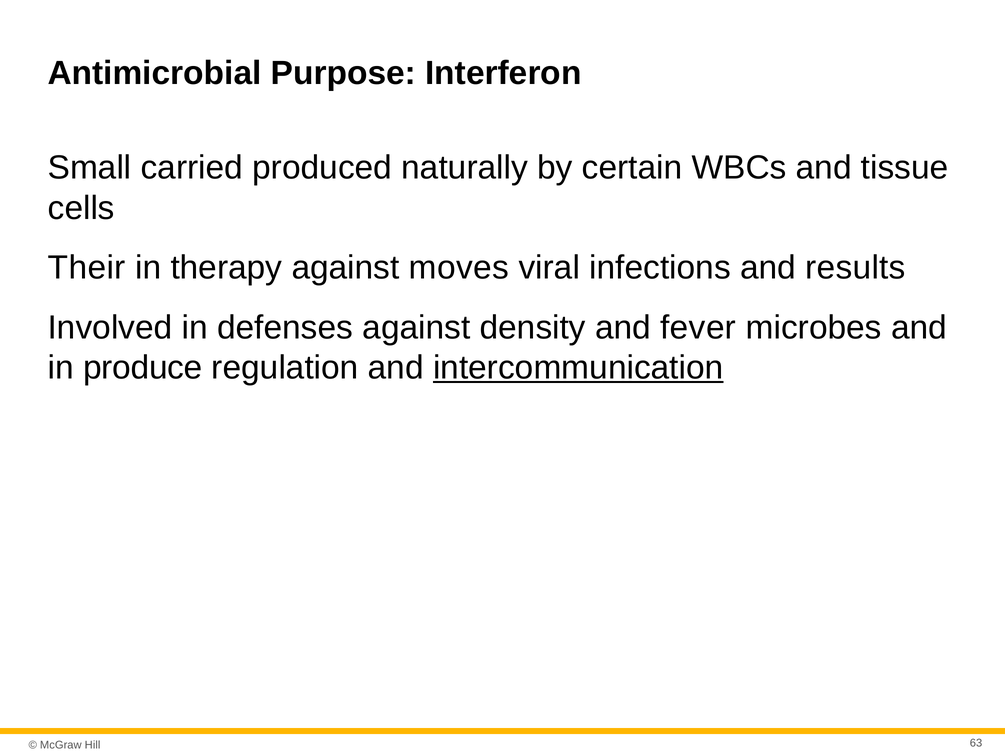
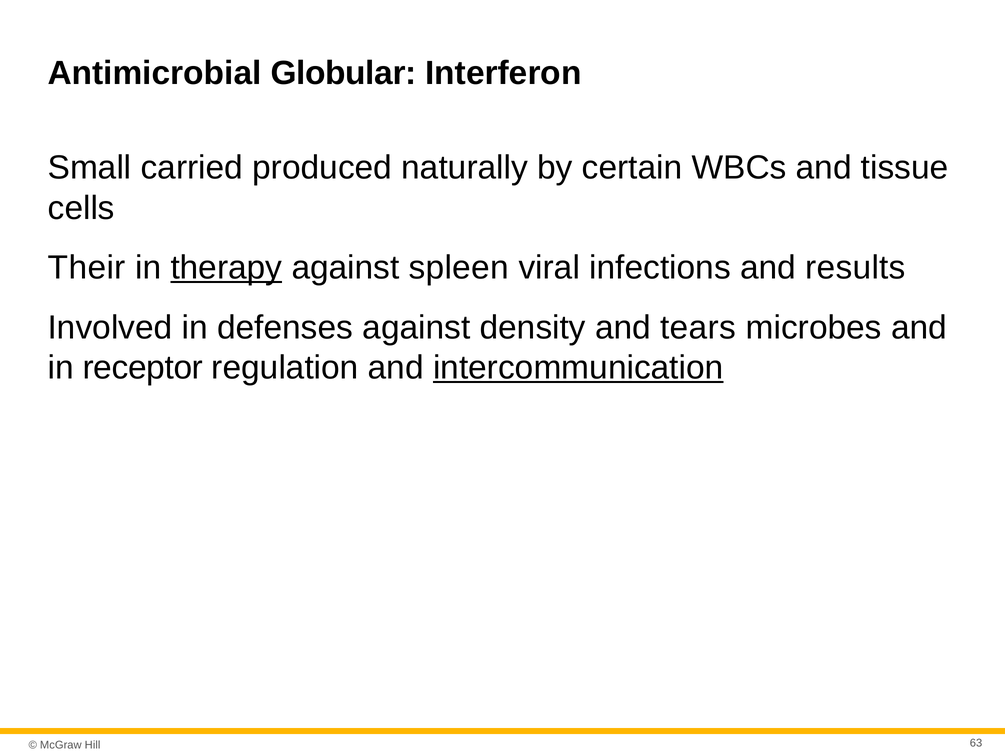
Purpose: Purpose -> Globular (344, 73)
therapy underline: none -> present (226, 268)
moves: moves -> spleen (459, 268)
fever: fever -> tears (698, 327)
produce: produce -> receptor (143, 368)
